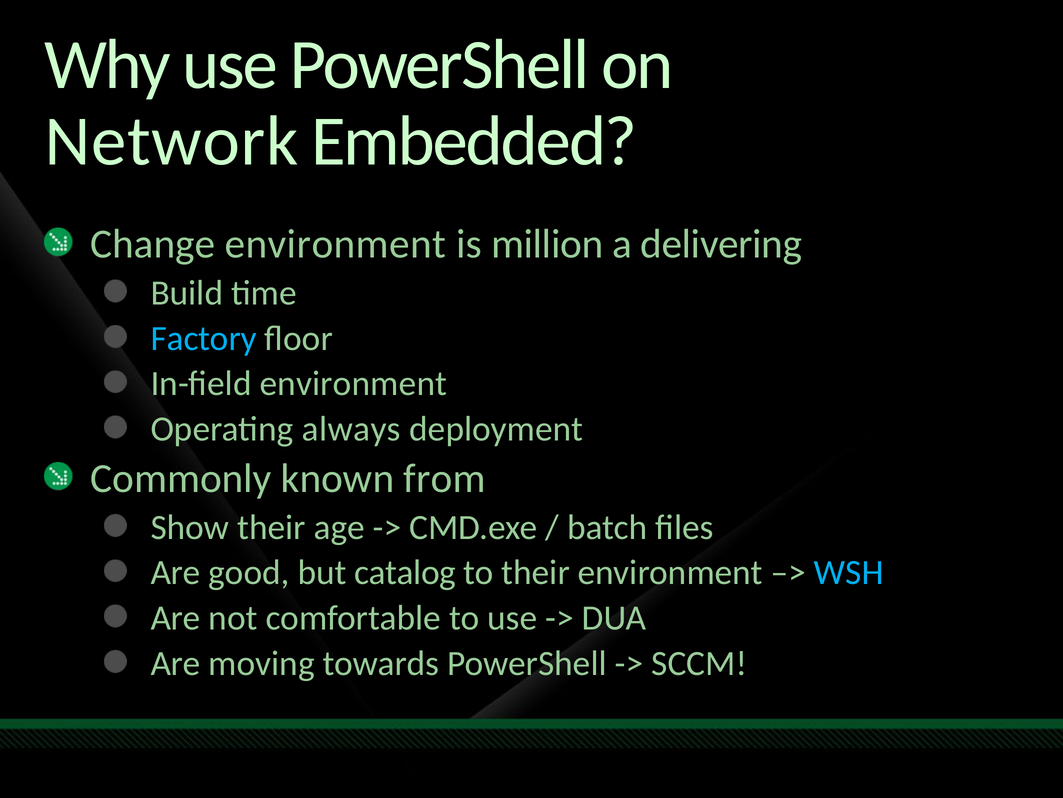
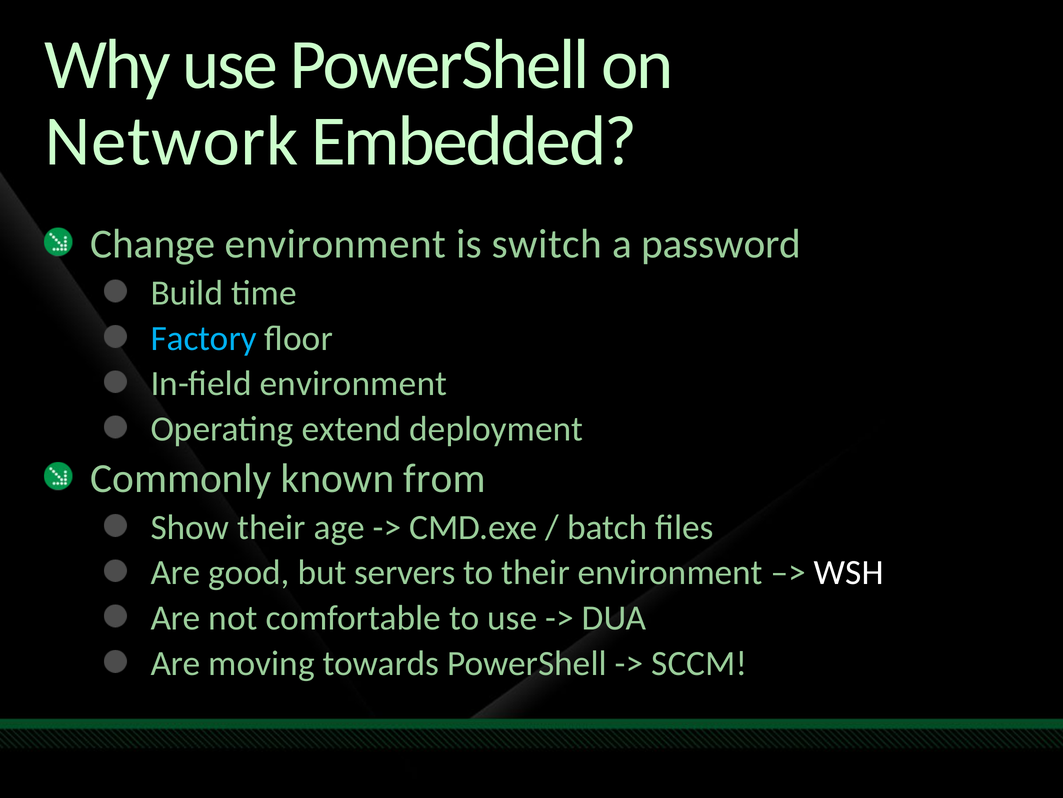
million: million -> switch (547, 244)
delivering: delivering -> password (721, 244)
always: always -> extend (351, 429)
catalog: catalog -> servers (405, 572)
WSH colour: light blue -> white (849, 572)
